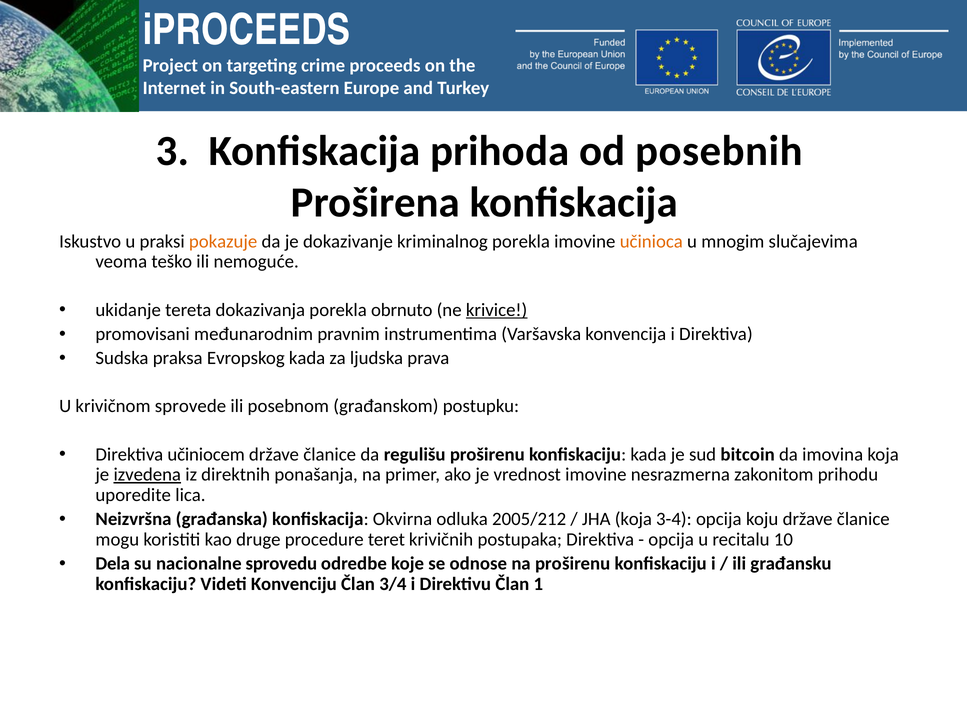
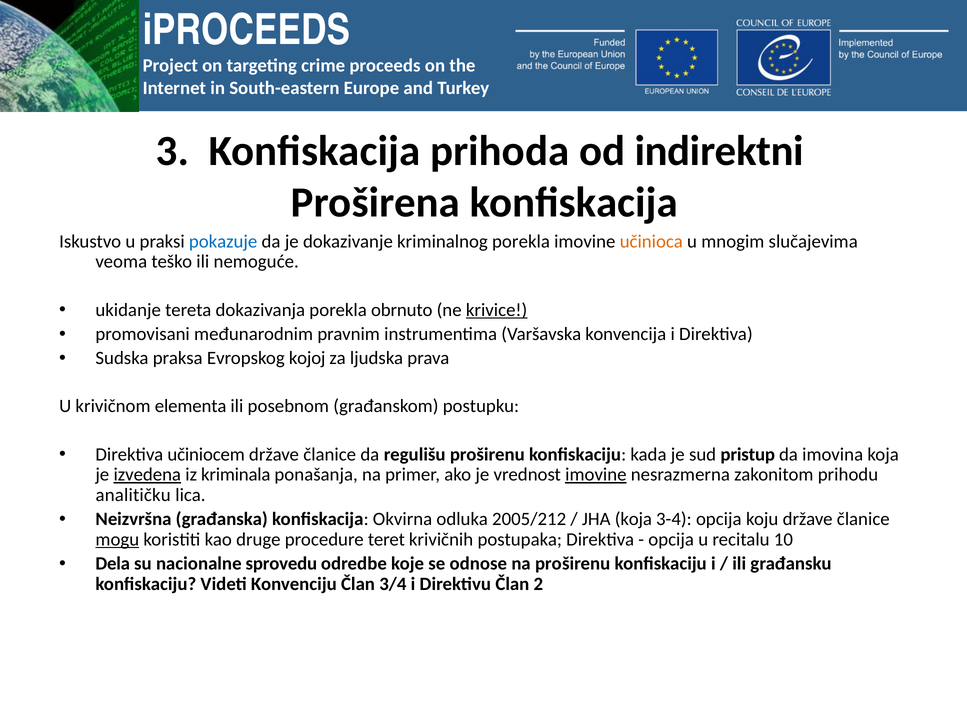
posebnih: posebnih -> indirektni (719, 151)
pokazuje colour: orange -> blue (223, 242)
Evropskog kada: kada -> kojoj (307, 358)
sprovede: sprovede -> elementa (191, 406)
bitcoin: bitcoin -> pristup (748, 455)
direktnih: direktnih -> kriminala (236, 475)
imovine underline: none -> present (596, 475)
uporedite: uporedite -> analitičku (133, 495)
mogu underline: none -> present (117, 540)
1: 1 -> 2 (538, 584)
